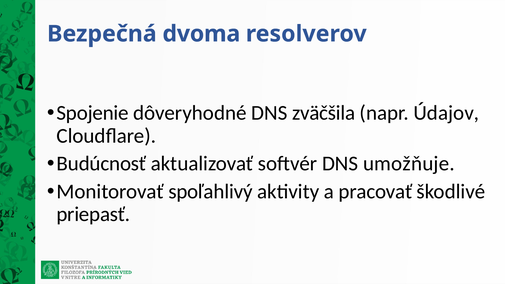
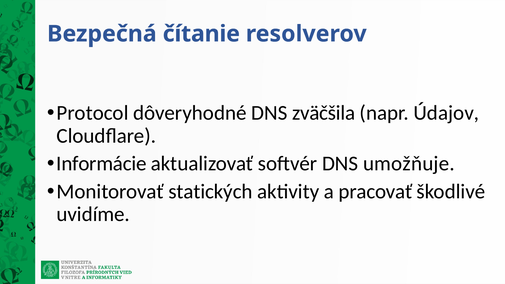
dvoma: dvoma -> čítanie (201, 34)
Spojenie: Spojenie -> Protocol (93, 113)
Budúcnosť: Budúcnosť -> Informácie (101, 164)
spoľahlivý: spoľahlivý -> statických (210, 192)
priepasť: priepasť -> uvidíme (93, 214)
